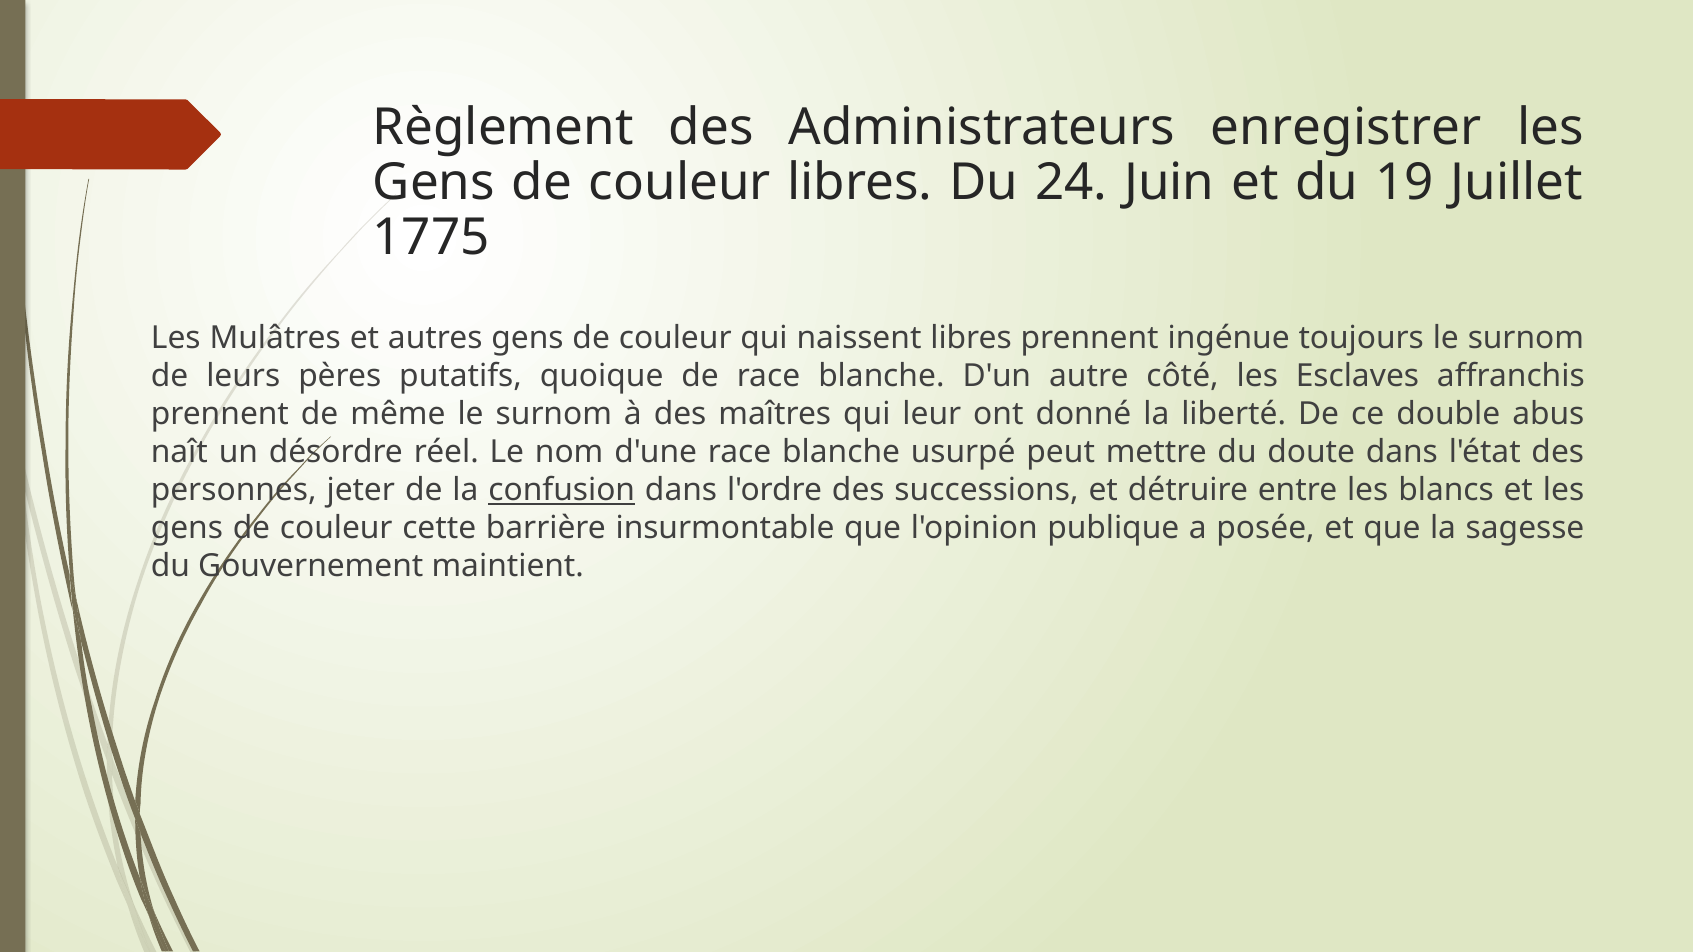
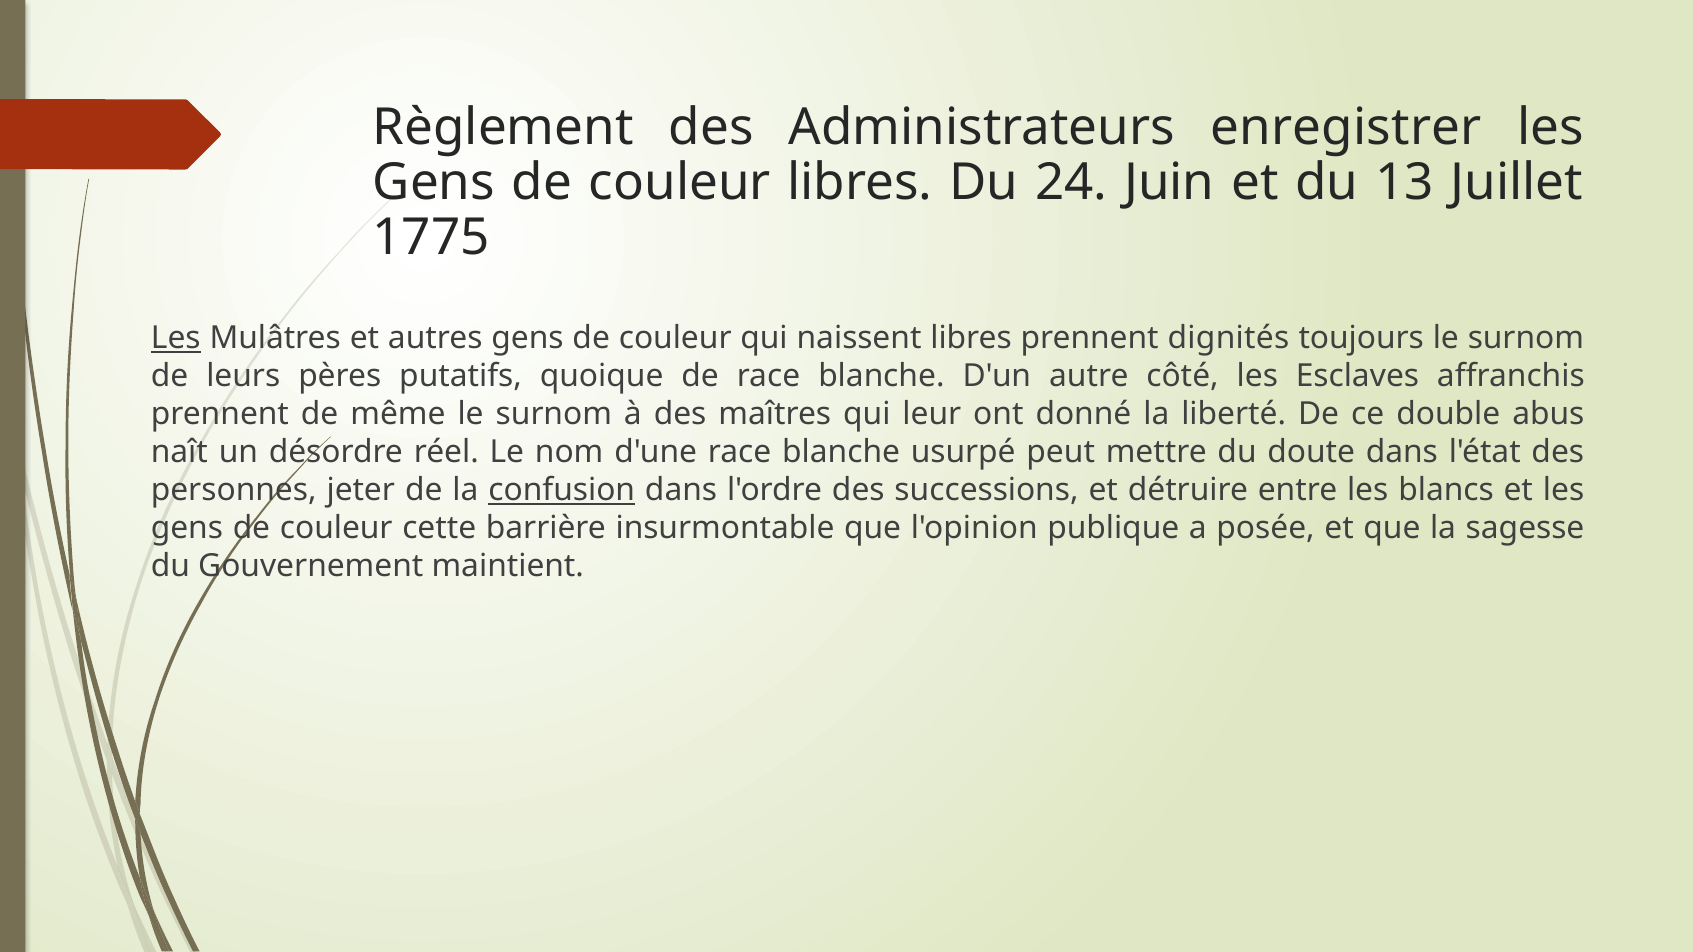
19: 19 -> 13 (1405, 183)
Les underline: none -> present (176, 338)
ingénue: ingénue -> dignités (1228, 338)
